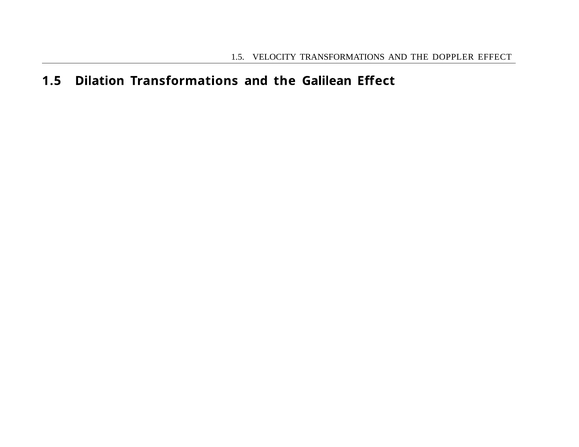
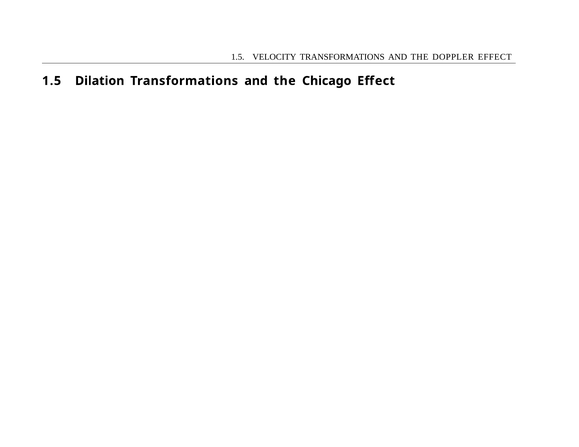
Galilean: Galilean -> Chicago (327, 81)
